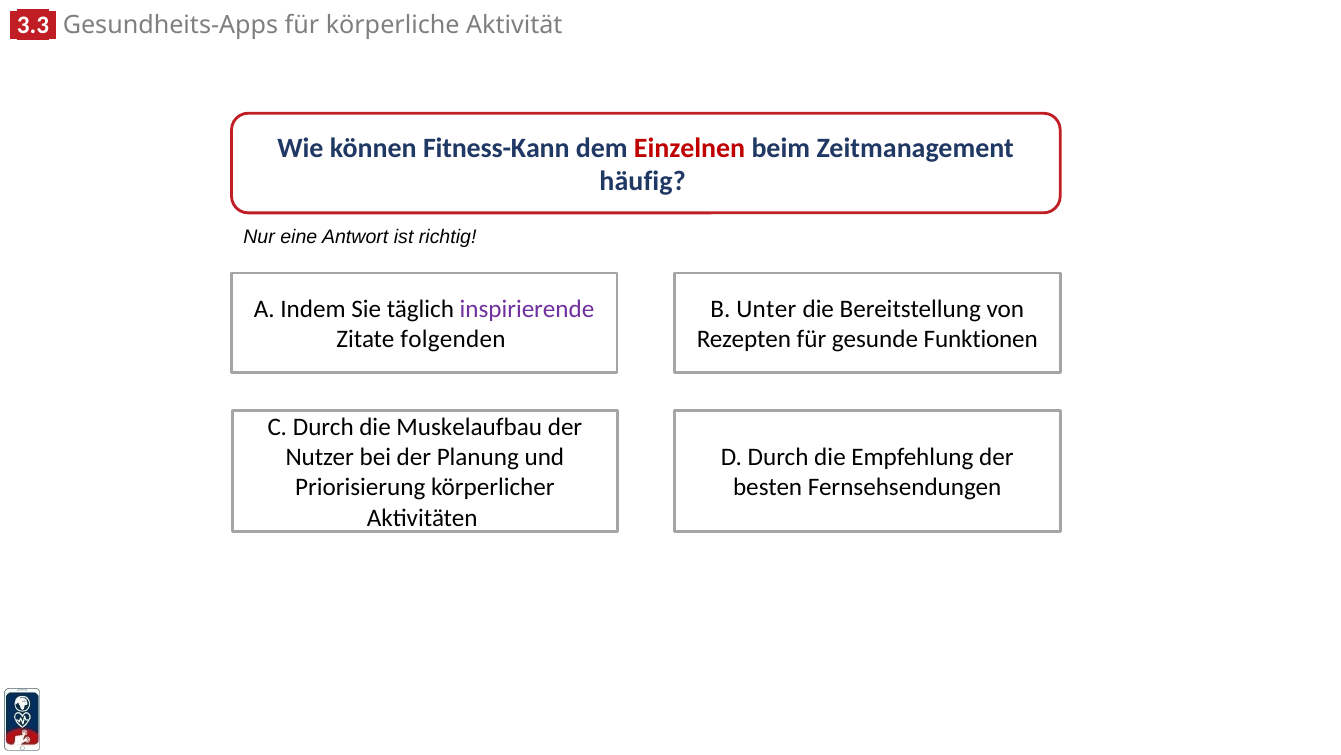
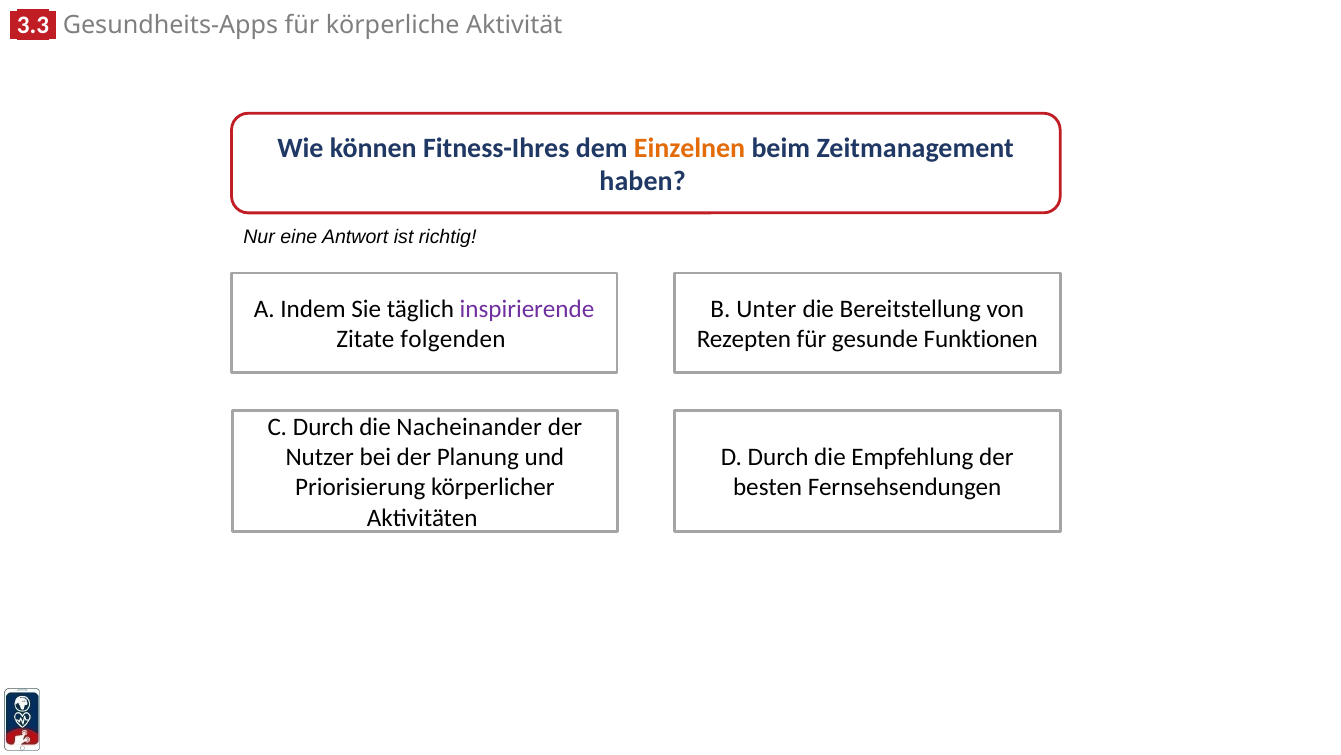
Fitness-Kann: Fitness-Kann -> Fitness-Ihres (496, 148)
Einzelnen colour: red -> orange (690, 148)
häufig: häufig -> haben (643, 182)
Muskelaufbau: Muskelaufbau -> Nacheinander (469, 427)
